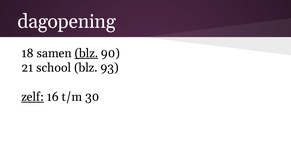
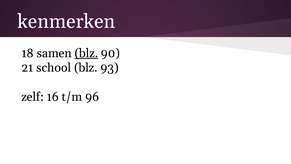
dagopening: dagopening -> kenmerken (66, 22)
zelf underline: present -> none (33, 97)
30: 30 -> 96 (92, 97)
